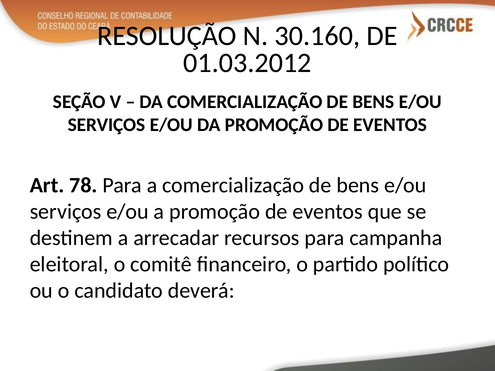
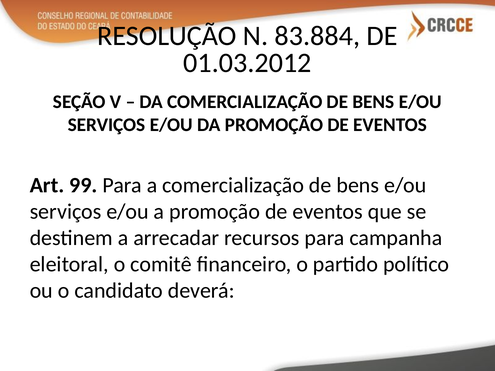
30.160: 30.160 -> 83.884 (317, 36)
78: 78 -> 99 (83, 185)
